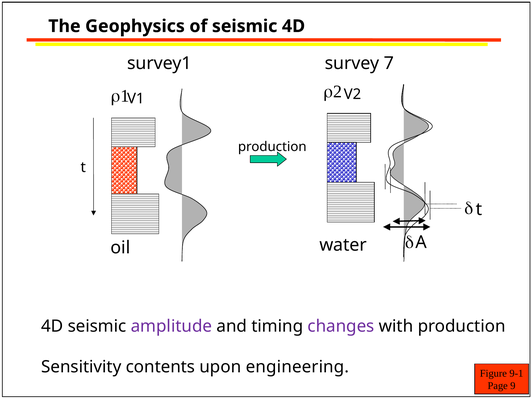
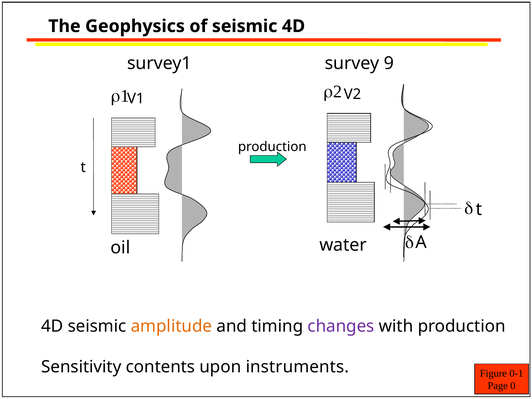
7: 7 -> 9 (389, 63)
amplitude colour: purple -> orange (171, 326)
engineering: engineering -> instruments (297, 367)
9-1: 9-1 -> 0-1 (516, 373)
9: 9 -> 0 (513, 386)
